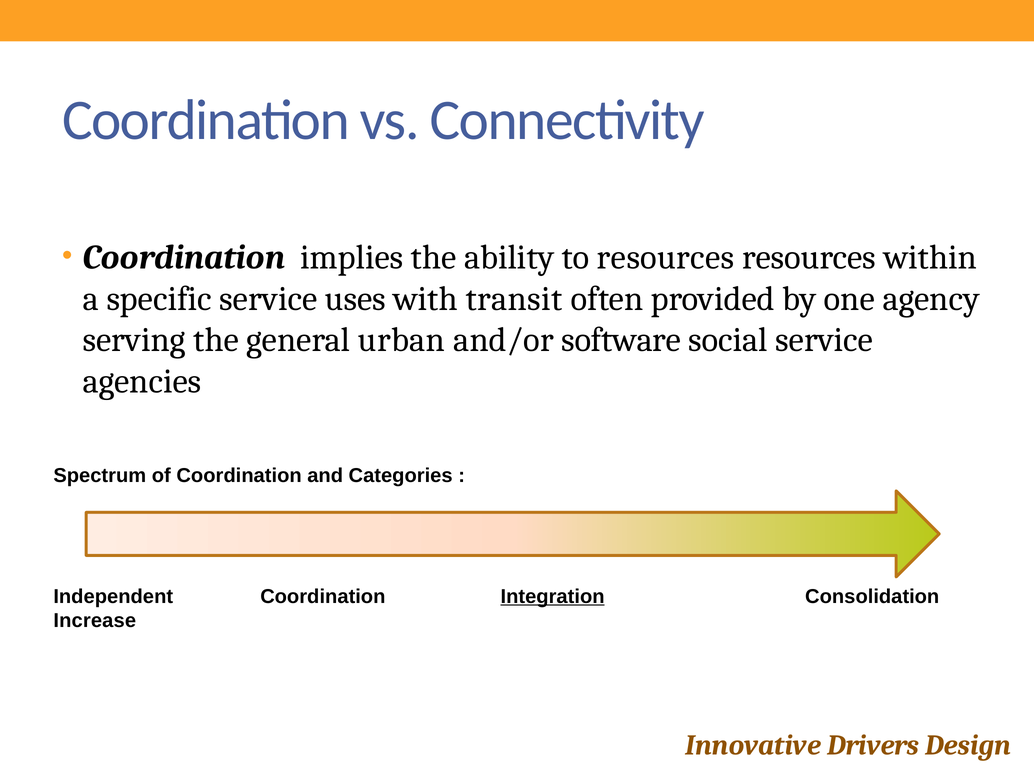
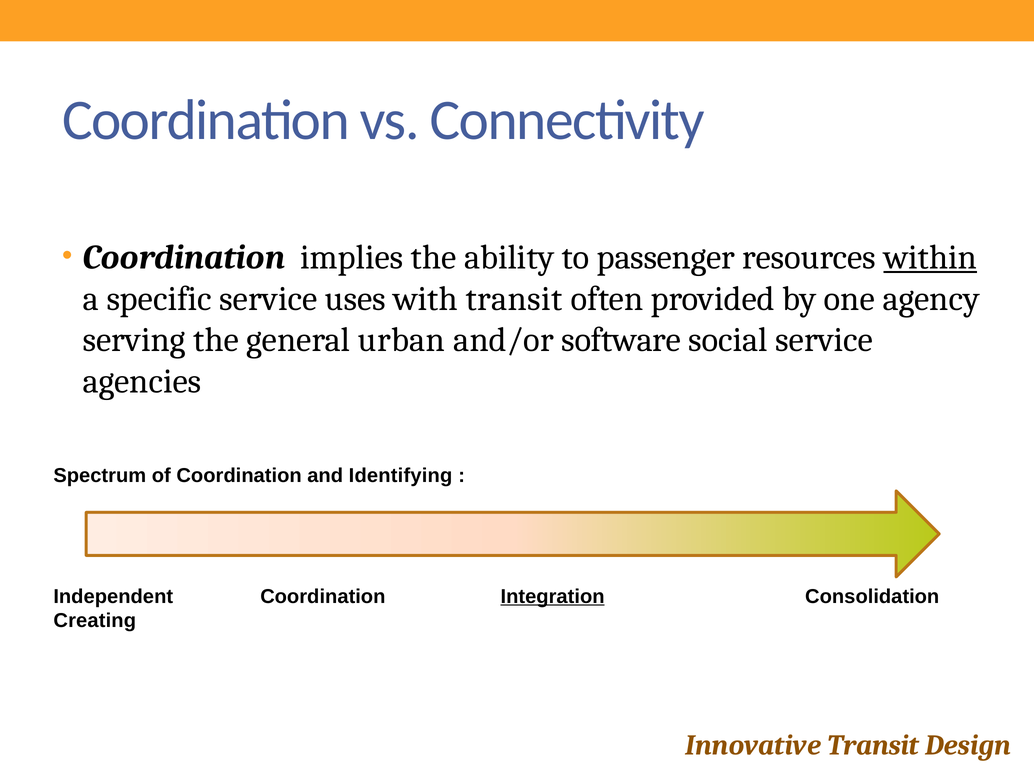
to resources: resources -> passenger (666, 257)
within underline: none -> present (930, 257)
Categories: Categories -> Identifying (401, 476)
Increase: Increase -> Creating (95, 621)
Innovative Drivers: Drivers -> Transit (873, 746)
